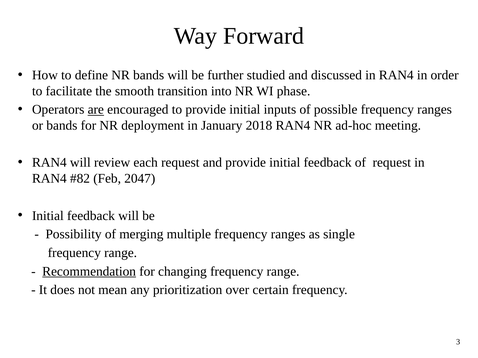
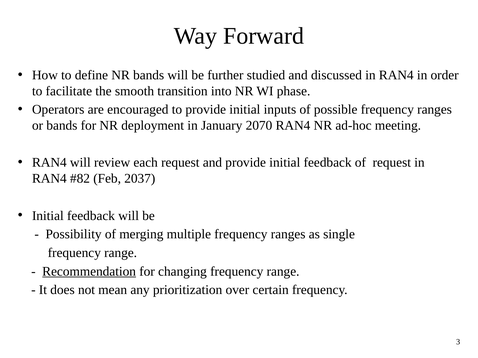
are underline: present -> none (96, 110)
2018: 2018 -> 2070 (259, 126)
2047: 2047 -> 2037 (140, 179)
